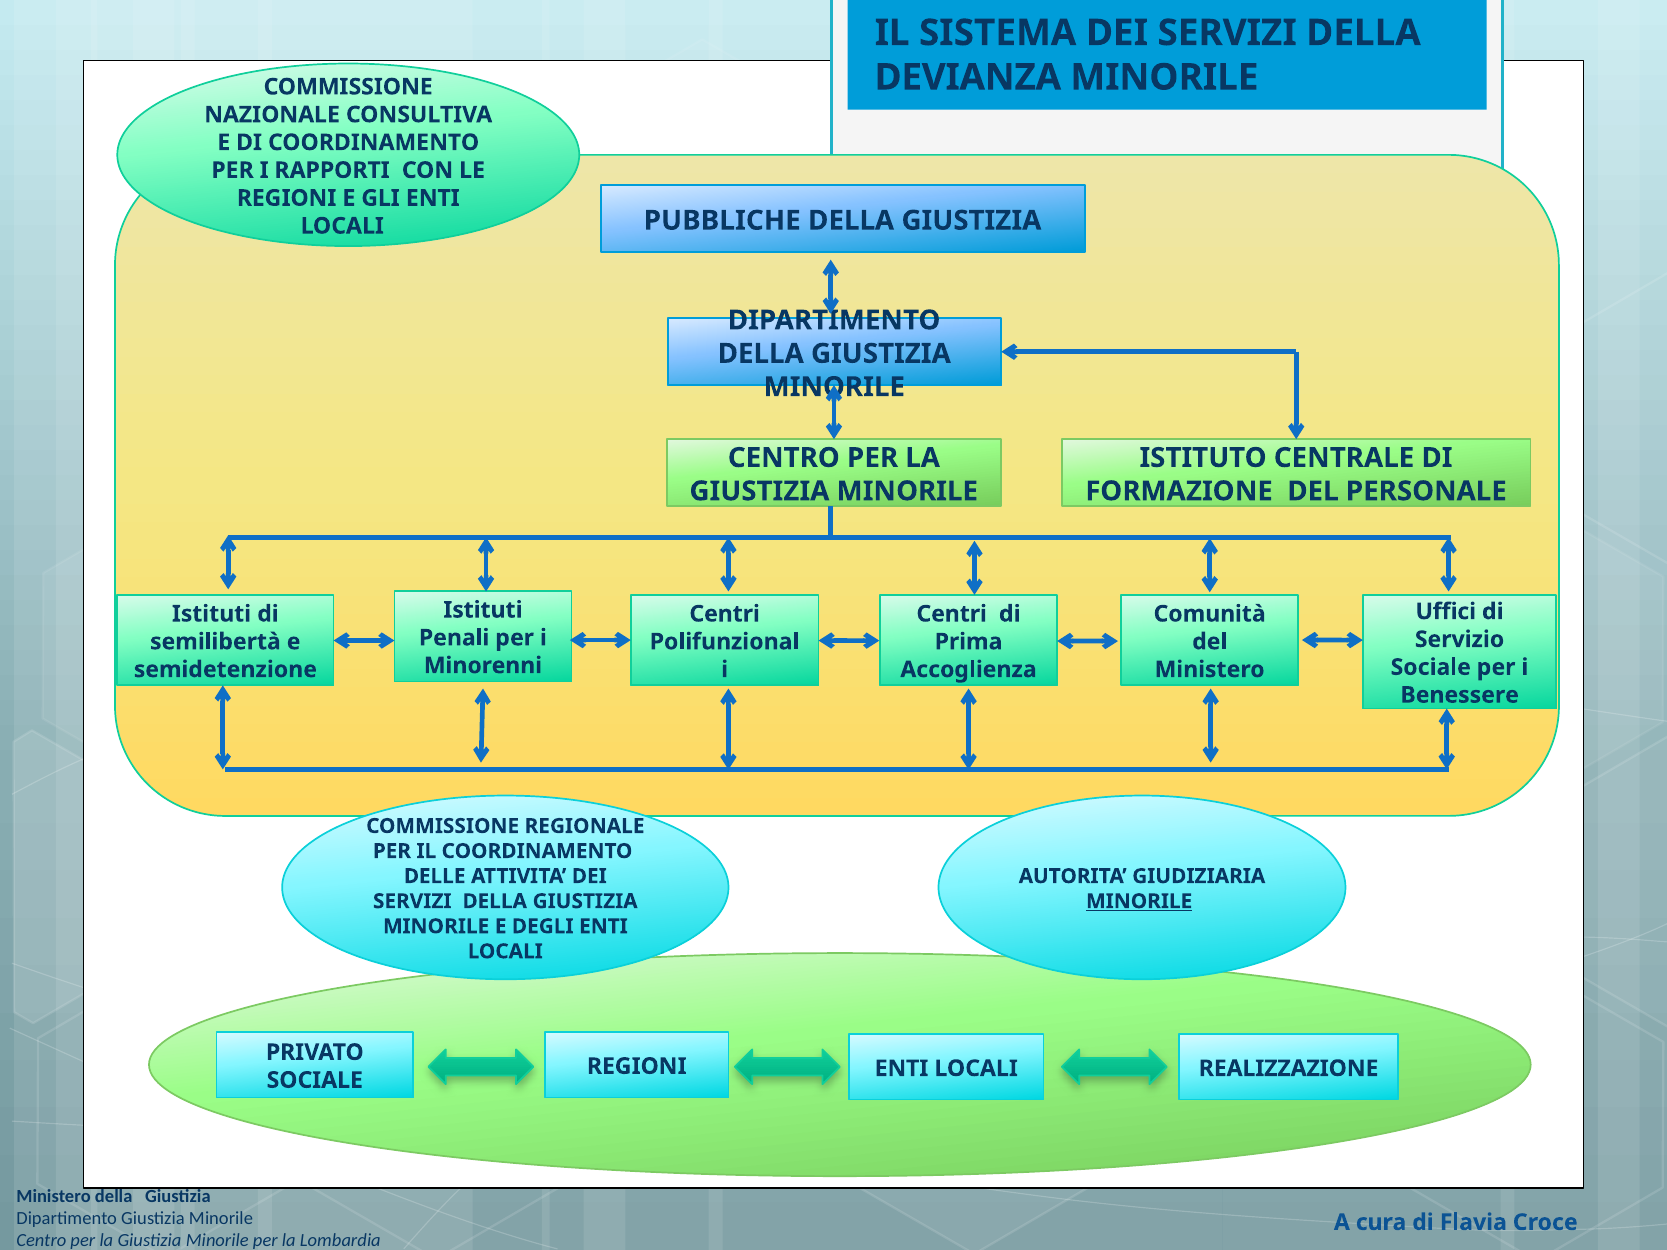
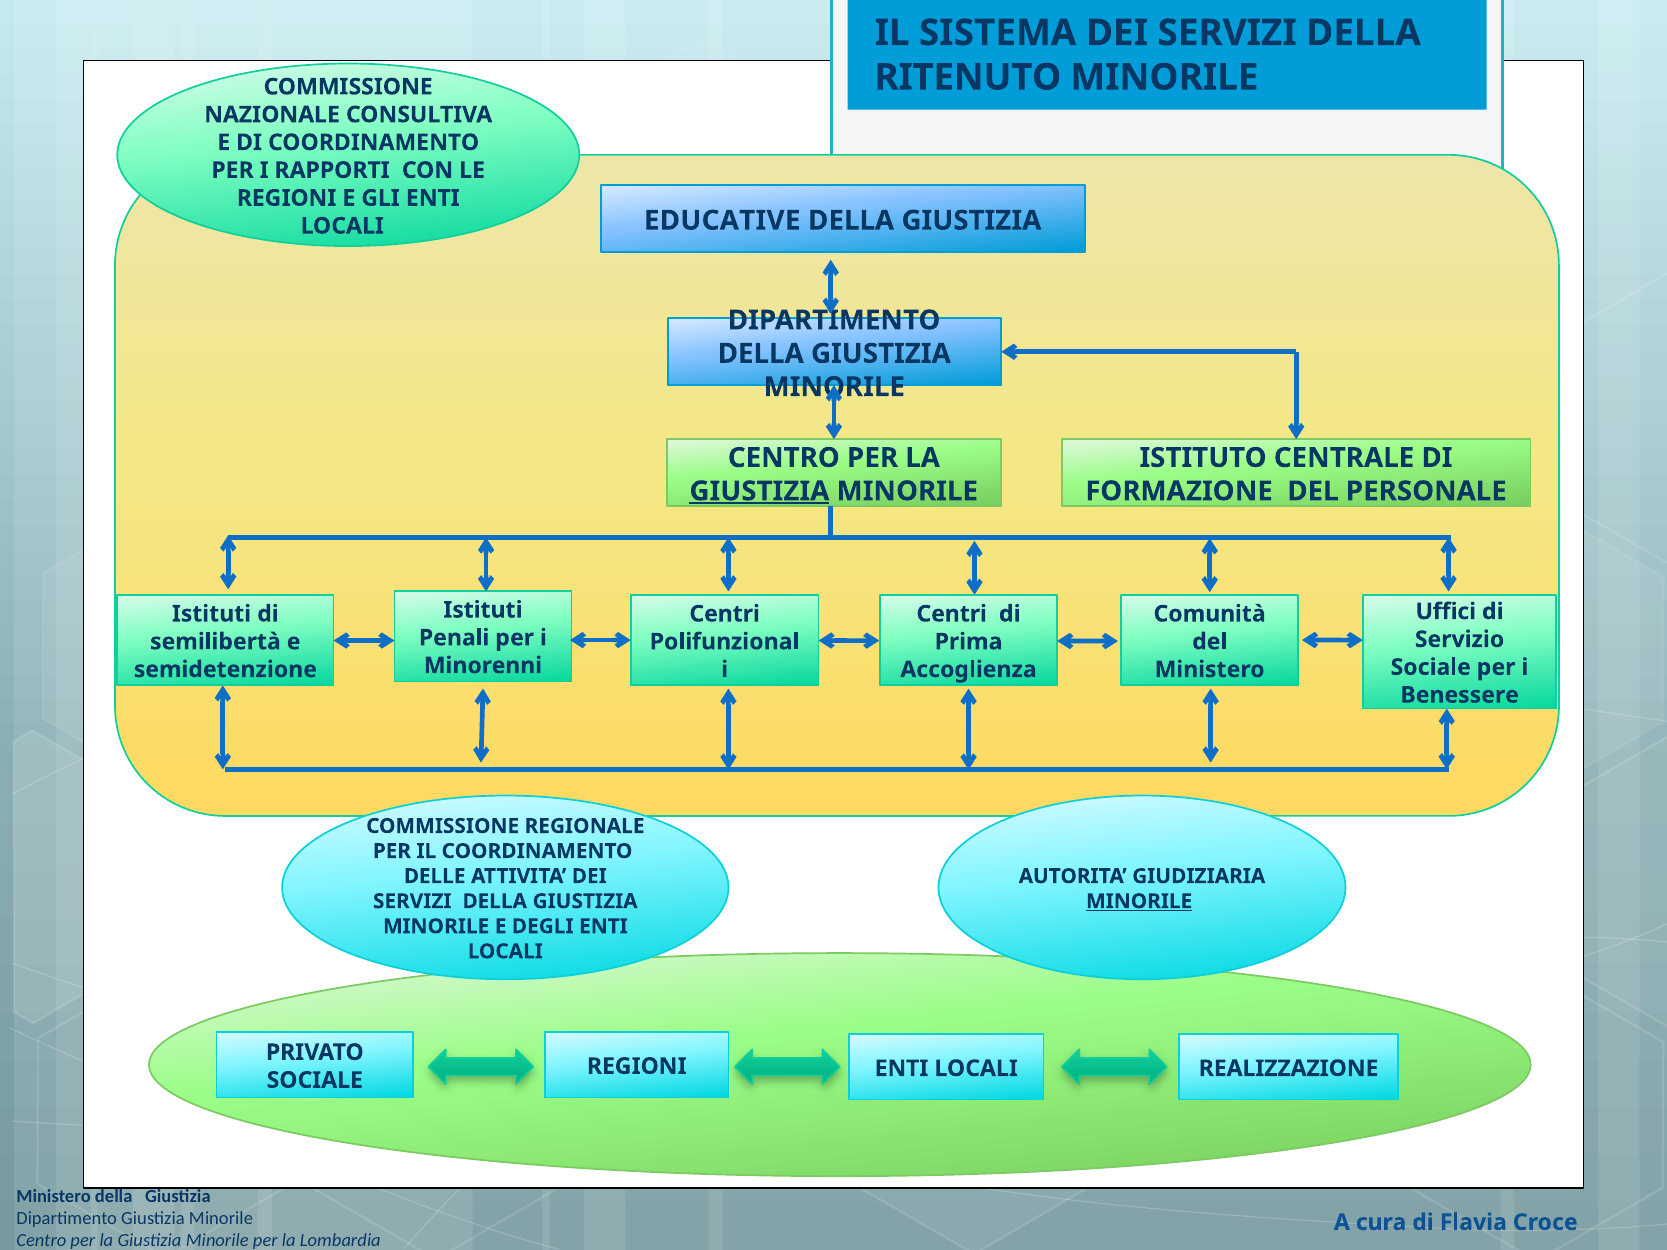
DEVIANZA: DEVIANZA -> RITENUTO (968, 77)
PUBBLICHE: PUBBLICHE -> EDUCATIVE (722, 221)
GIUSTIZIA underline: none -> present (759, 491)
